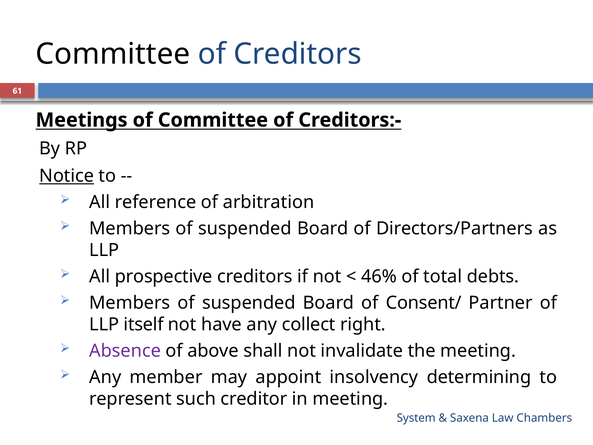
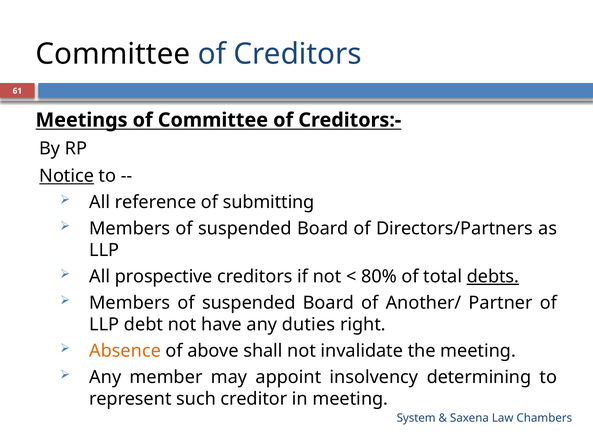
arbitration: arbitration -> submitting (269, 202)
46%: 46% -> 80% (379, 276)
debts underline: none -> present (493, 276)
Consent/: Consent/ -> Another/ (424, 303)
itself: itself -> debt (143, 324)
collect: collect -> duties (308, 324)
Absence colour: purple -> orange (125, 351)
